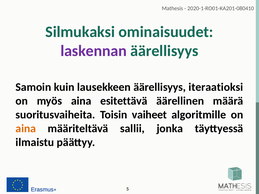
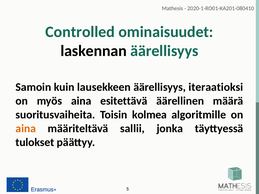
Silmukaksi: Silmukaksi -> Controlled (80, 32)
laskennan colour: purple -> black (94, 51)
vaiheet: vaiheet -> kolmea (149, 115)
ilmaistu: ilmaistu -> tulokset (35, 143)
